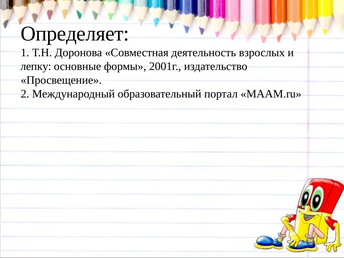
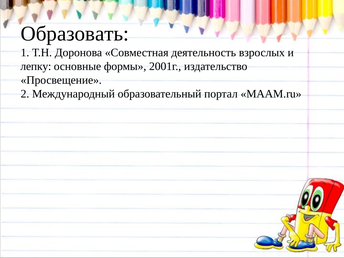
Определяет: Определяет -> Образовать (75, 34)
